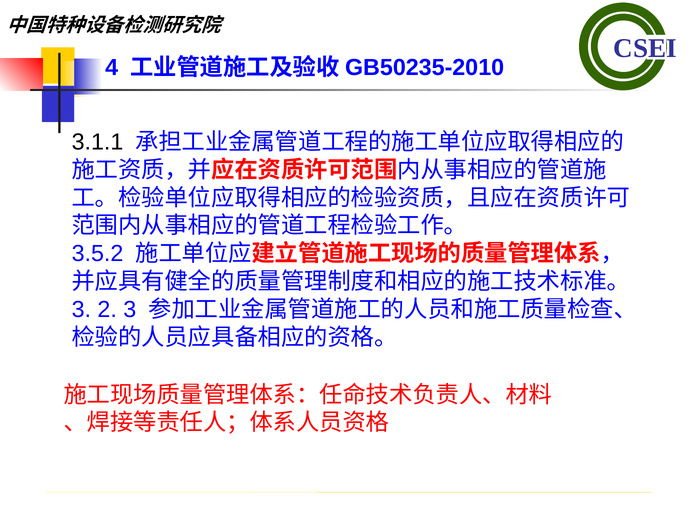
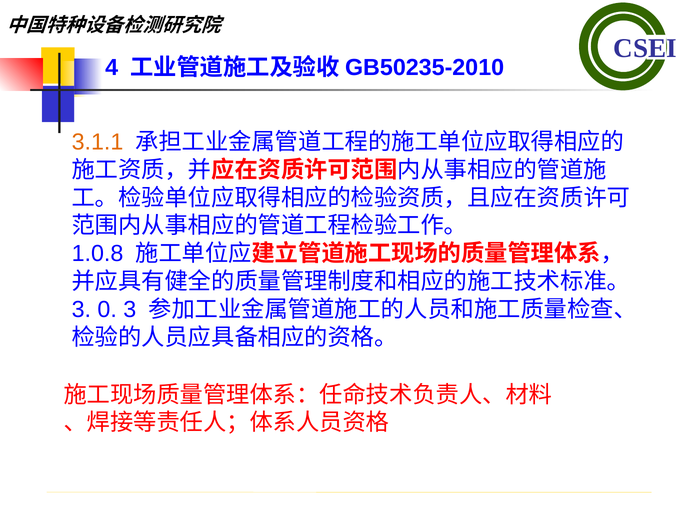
3.1.1 colour: black -> orange (97, 142)
3.5.2: 3.5.2 -> 1.0.8 (97, 254)
2: 2 -> 0 (107, 310)
